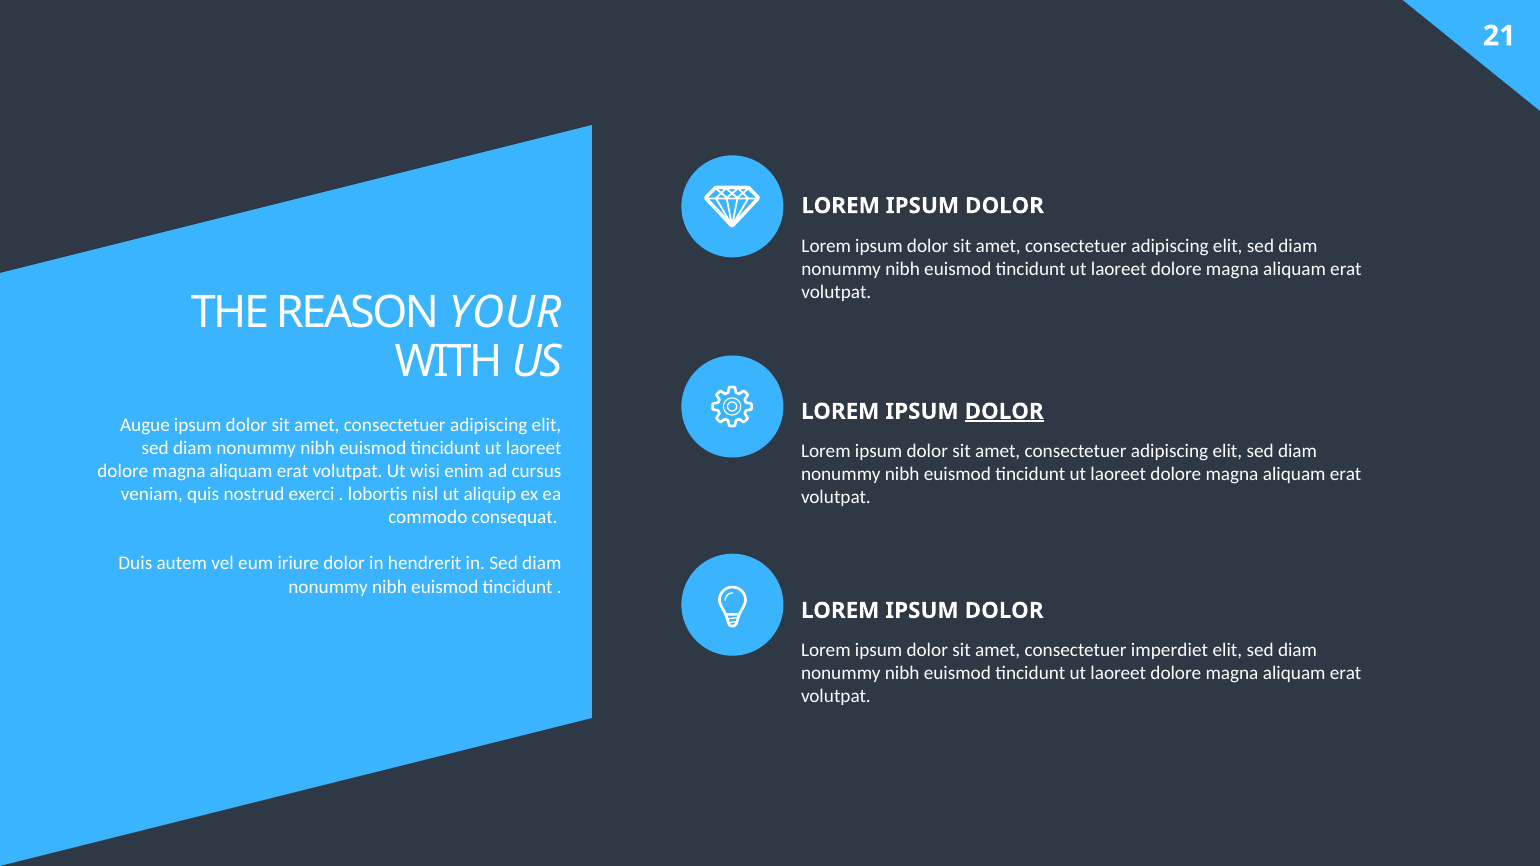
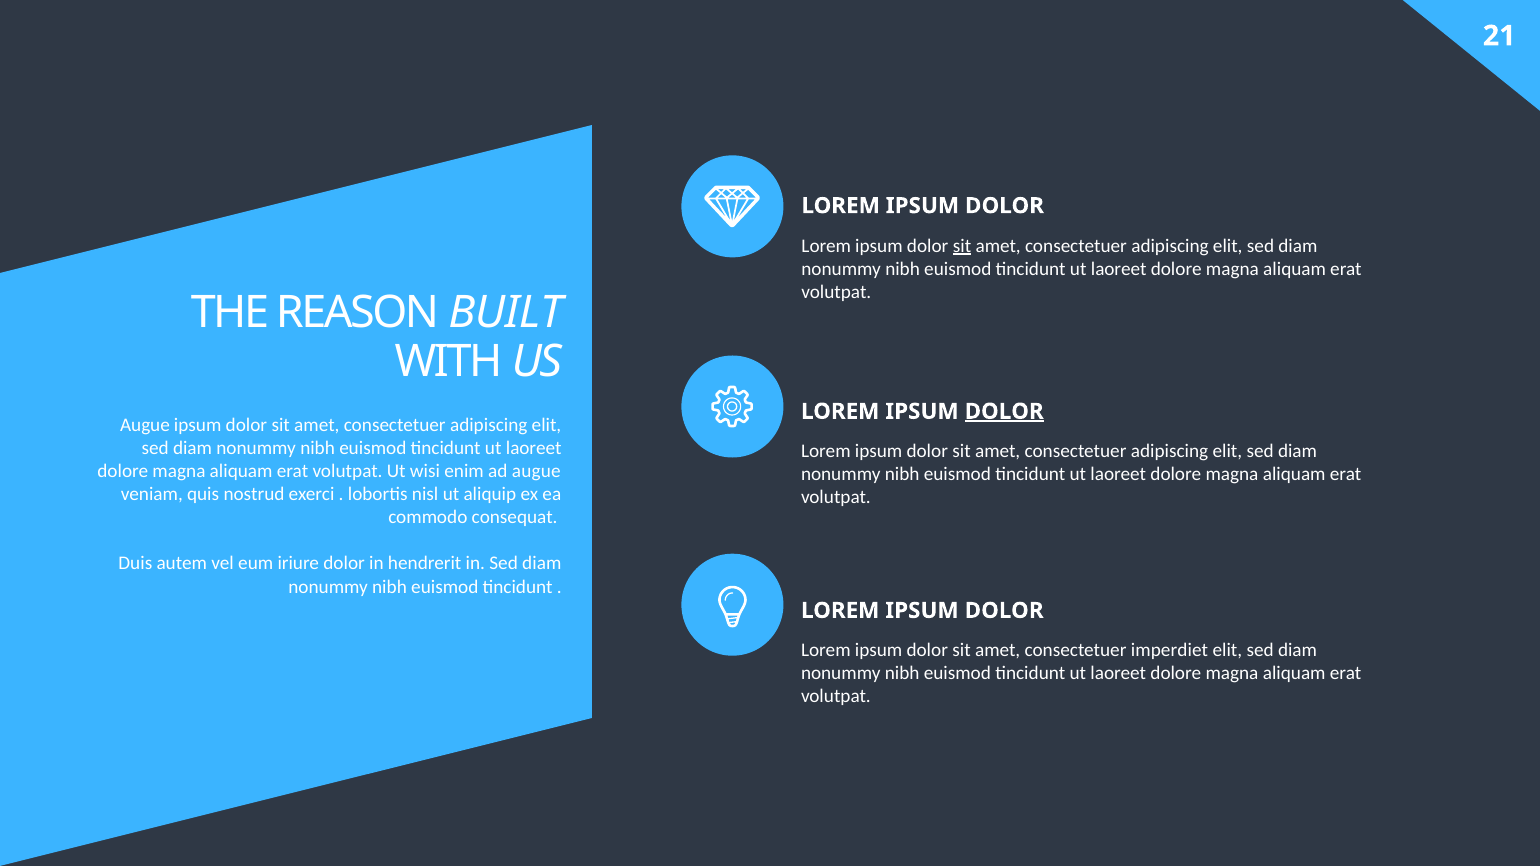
sit underline: none -> present (962, 246)
YOUR: YOUR -> BUILT (505, 313)
ad cursus: cursus -> augue (536, 471)
